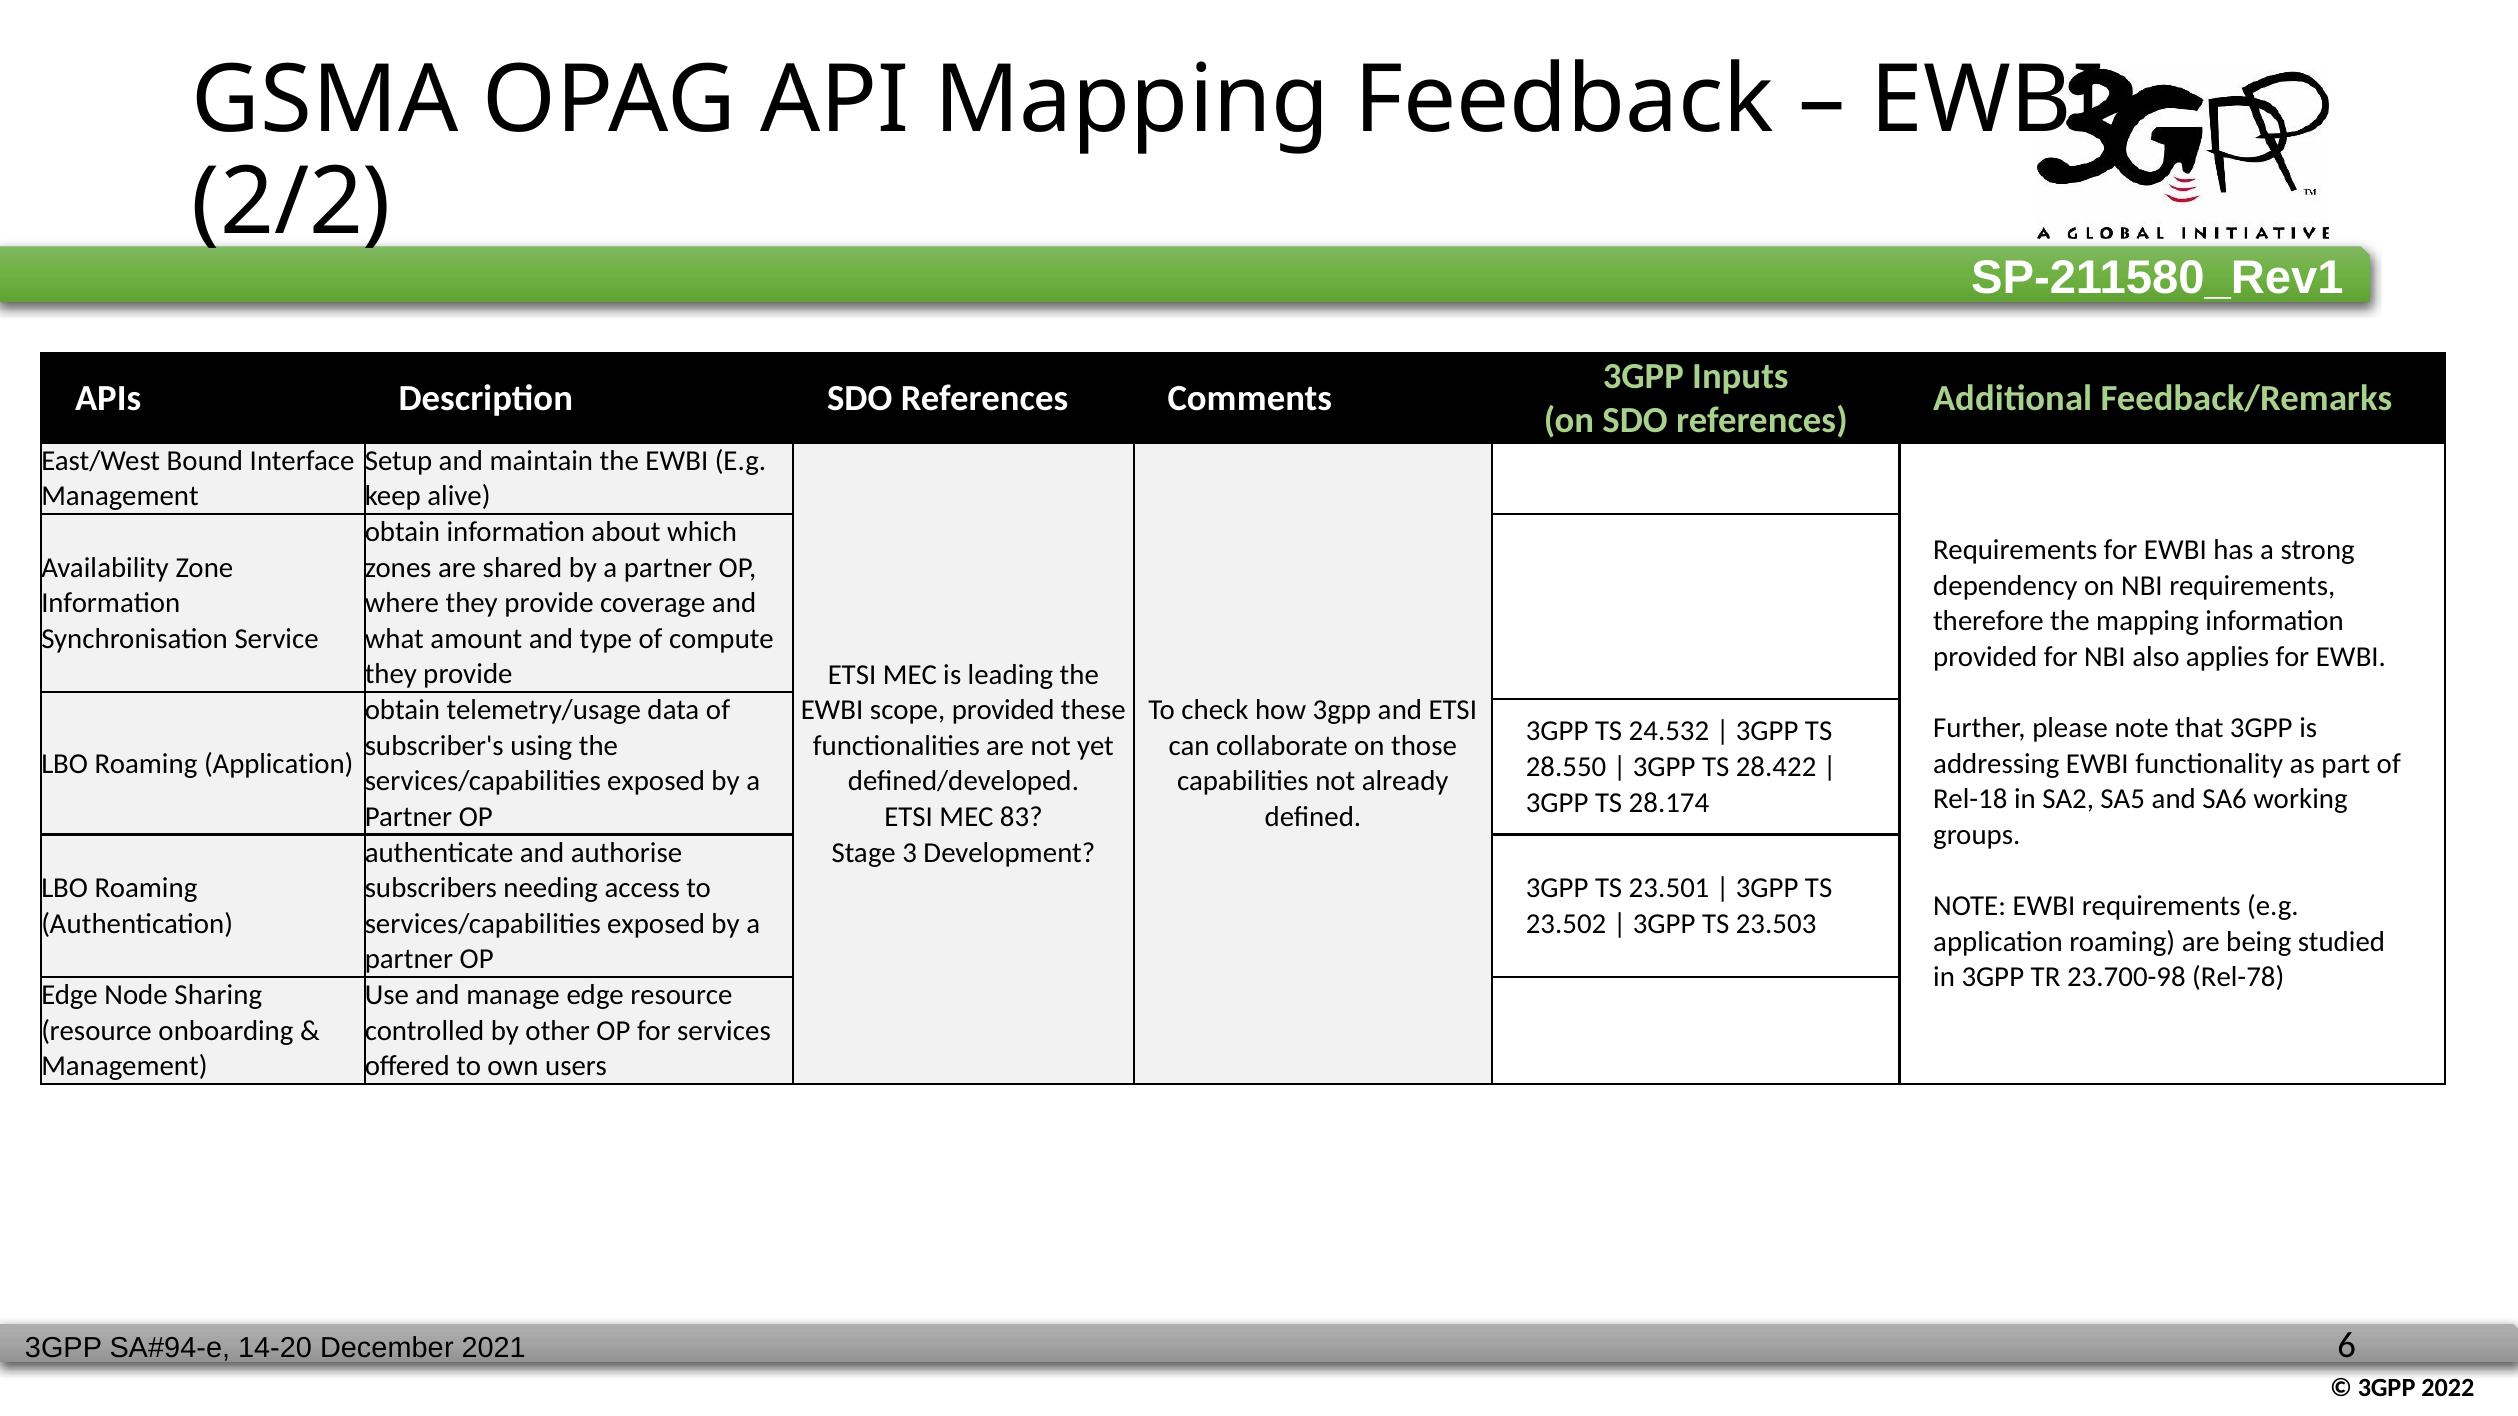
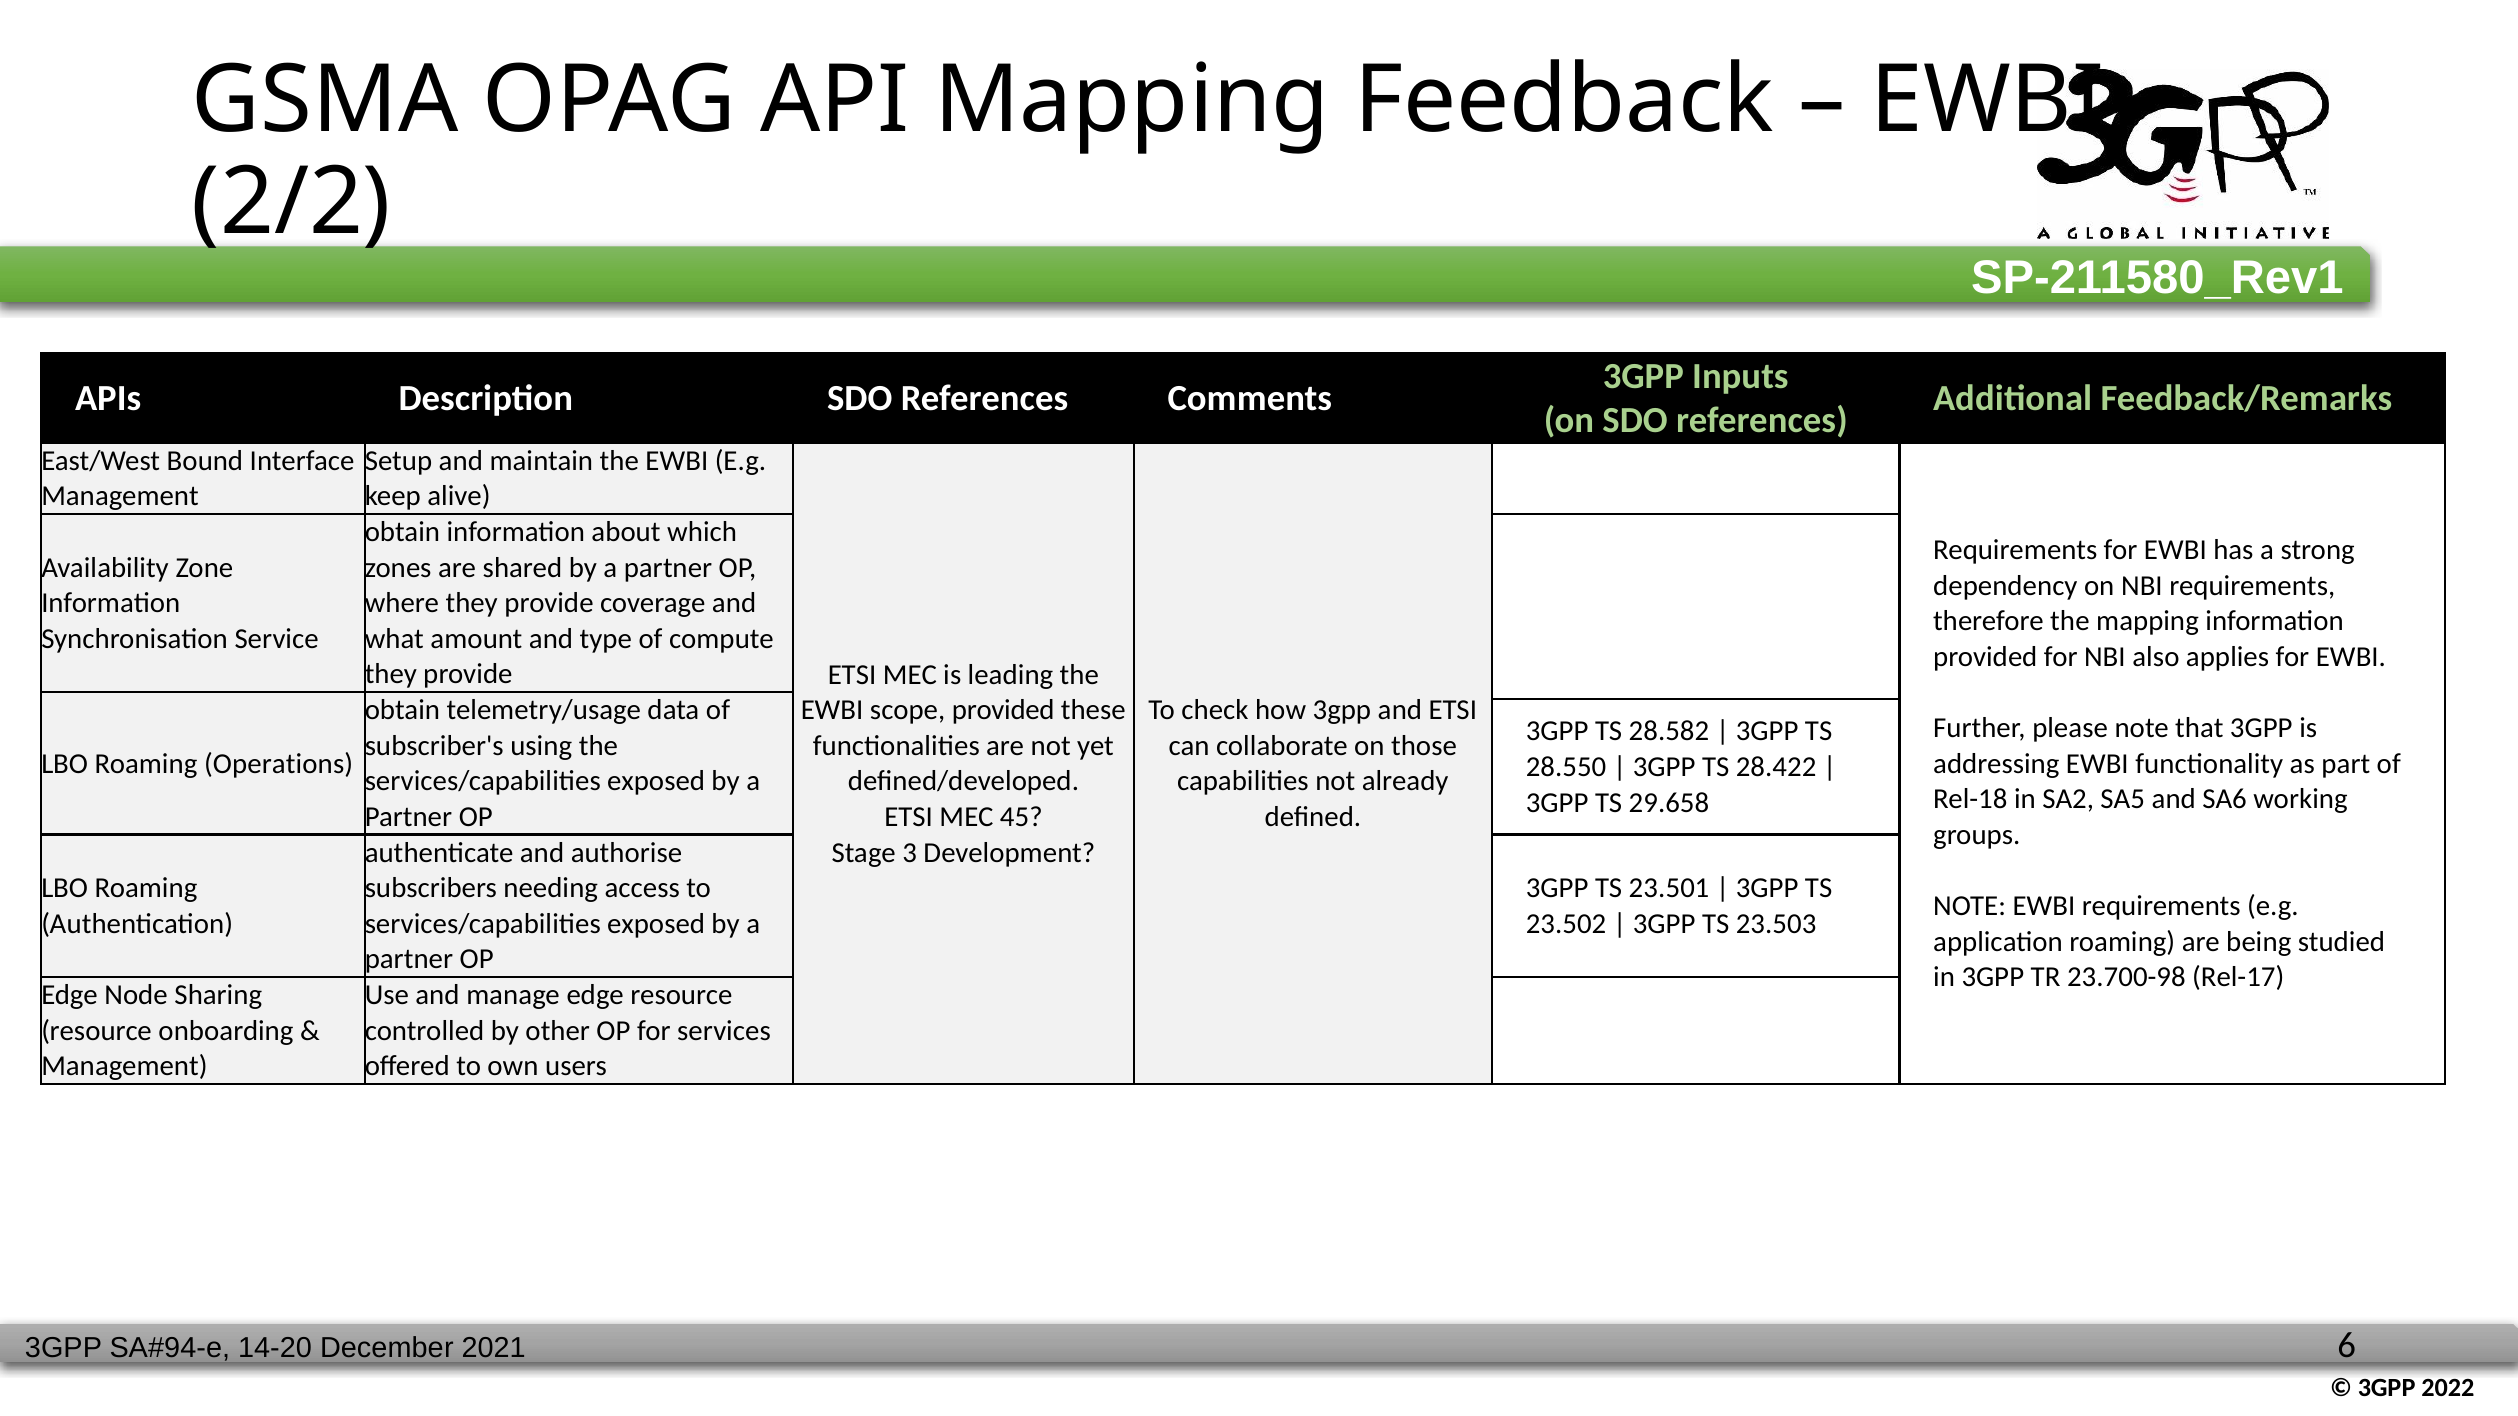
24.532: 24.532 -> 28.582 (1669, 732)
Roaming Application: Application -> Operations (279, 764)
28.174: 28.174 -> 29.658 (1669, 803)
83: 83 -> 45 (1021, 817)
Rel-78: Rel-78 -> Rel-17 (2238, 977)
